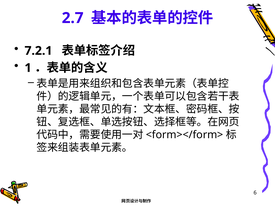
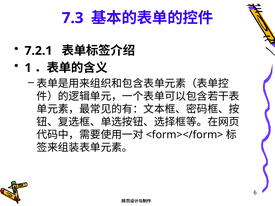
2.7: 2.7 -> 7.3 (73, 18)
